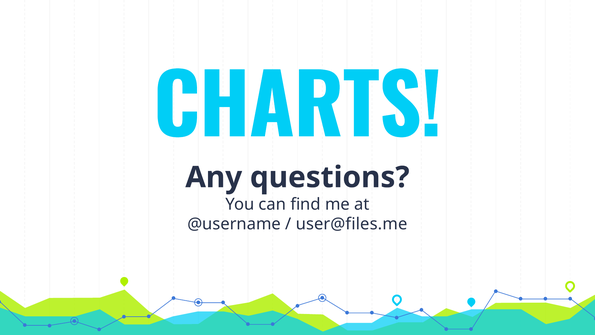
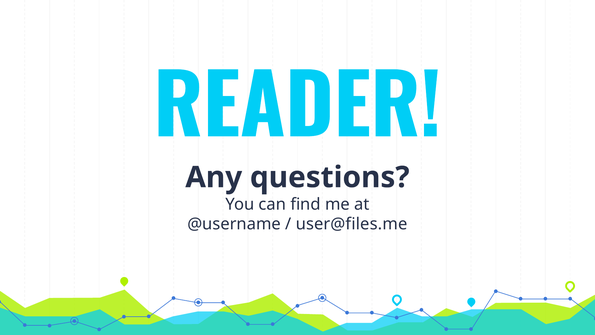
CHARTS: CHARTS -> READER (298, 109)
